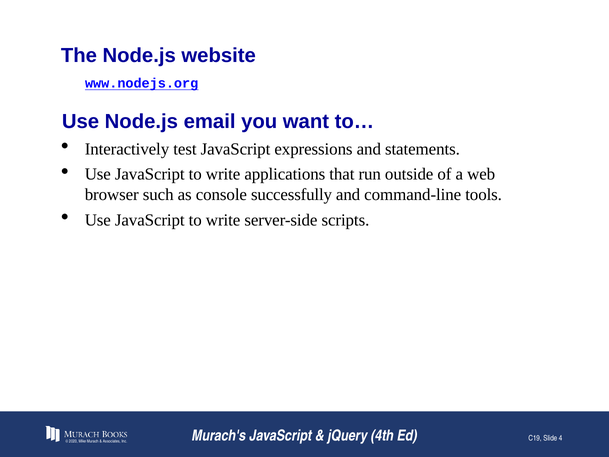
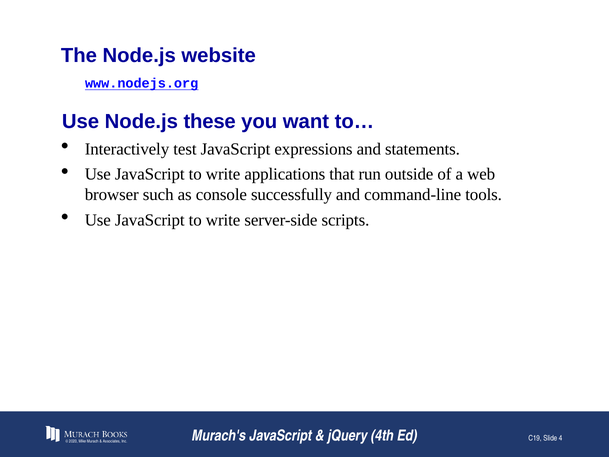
email: email -> these (210, 122)
